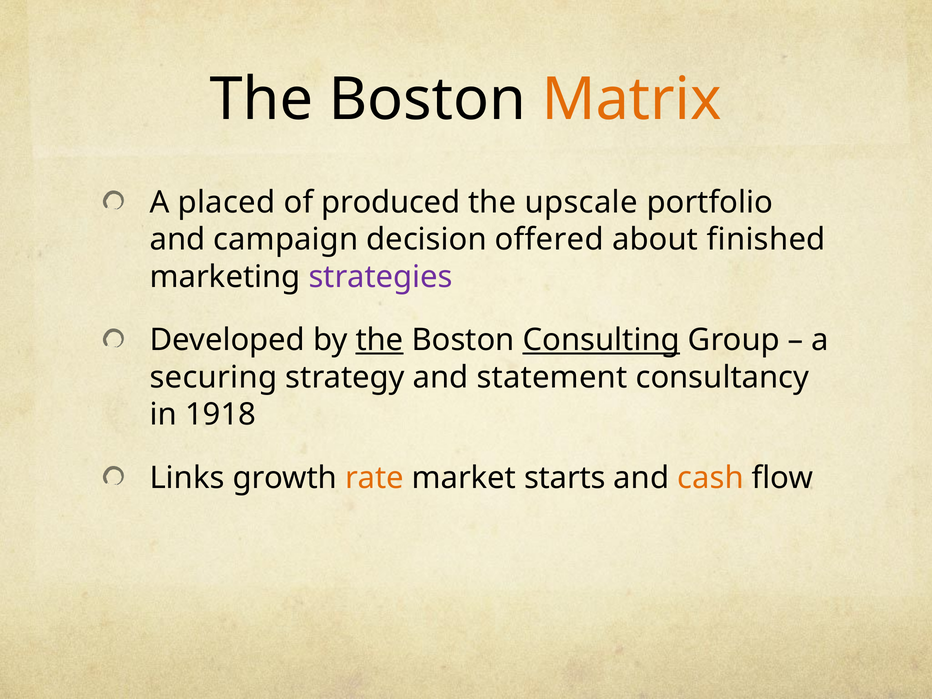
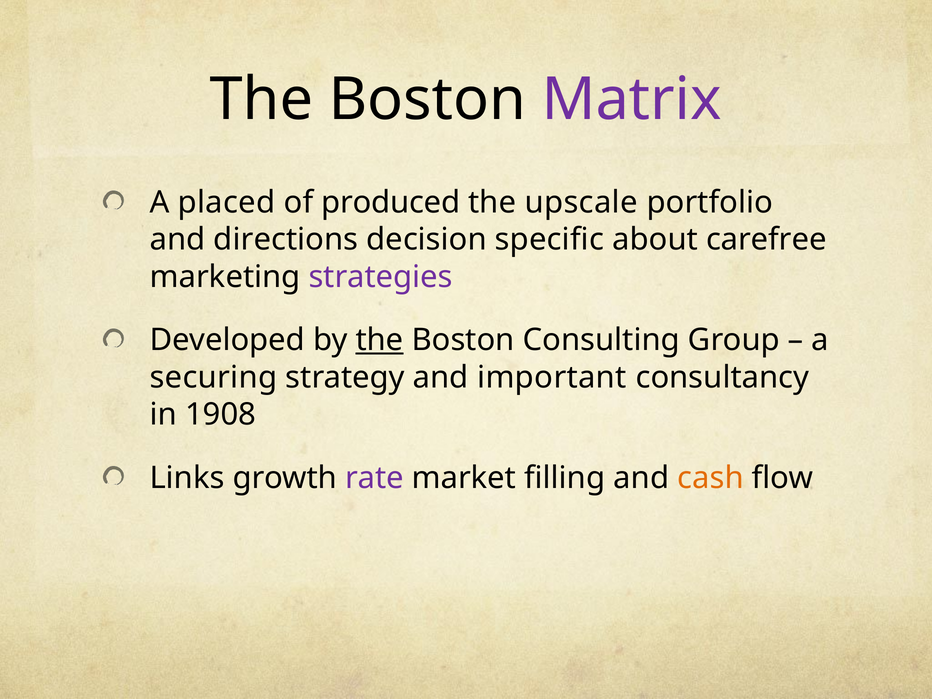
Matrix colour: orange -> purple (632, 100)
campaign: campaign -> directions (286, 240)
offered: offered -> specific (549, 240)
finished: finished -> carefree (766, 240)
Consulting underline: present -> none (601, 340)
statement: statement -> important (552, 377)
1918: 1918 -> 1908 (221, 415)
rate colour: orange -> purple (374, 478)
starts: starts -> filling (565, 478)
